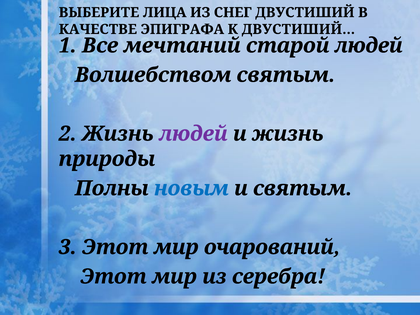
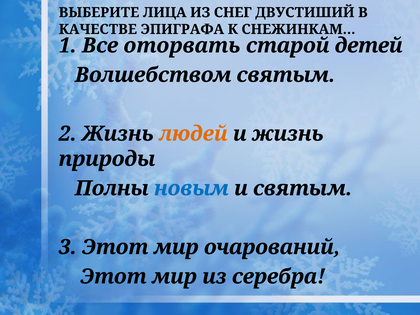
ДВУСТИШИЙ…: ДВУСТИШИЙ… -> СНЕЖИНКАМ… (298, 29)
мечтаний: мечтаний -> оторвать (182, 46)
старой людей: людей -> детей (369, 46)
людей colour: purple -> orange (193, 134)
